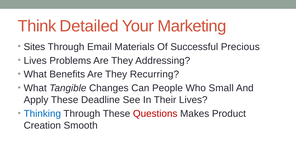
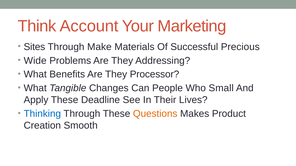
Detailed: Detailed -> Account (89, 26)
Email: Email -> Make (99, 47)
Lives: Lives -> Wide (35, 61)
Recurring: Recurring -> Processor (155, 75)
Questions colour: red -> orange (155, 114)
